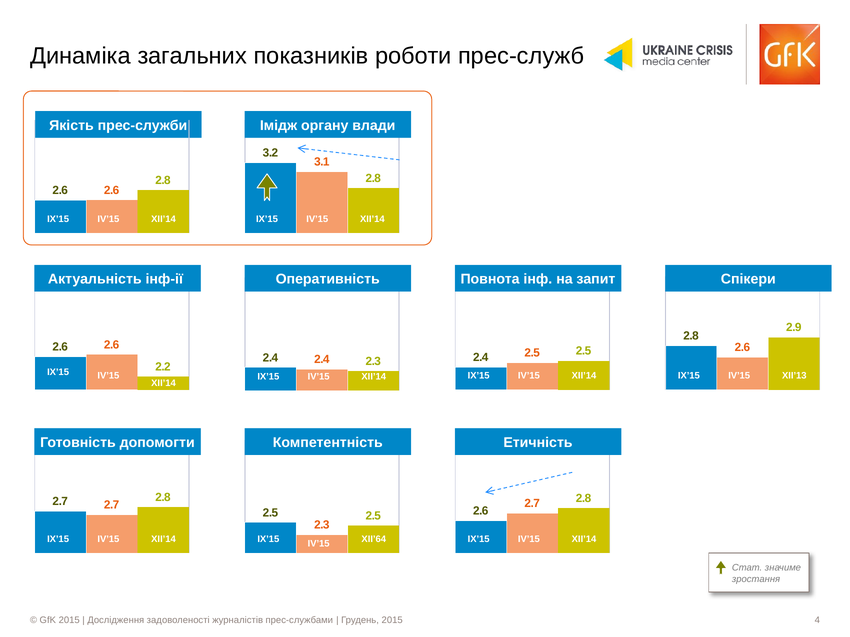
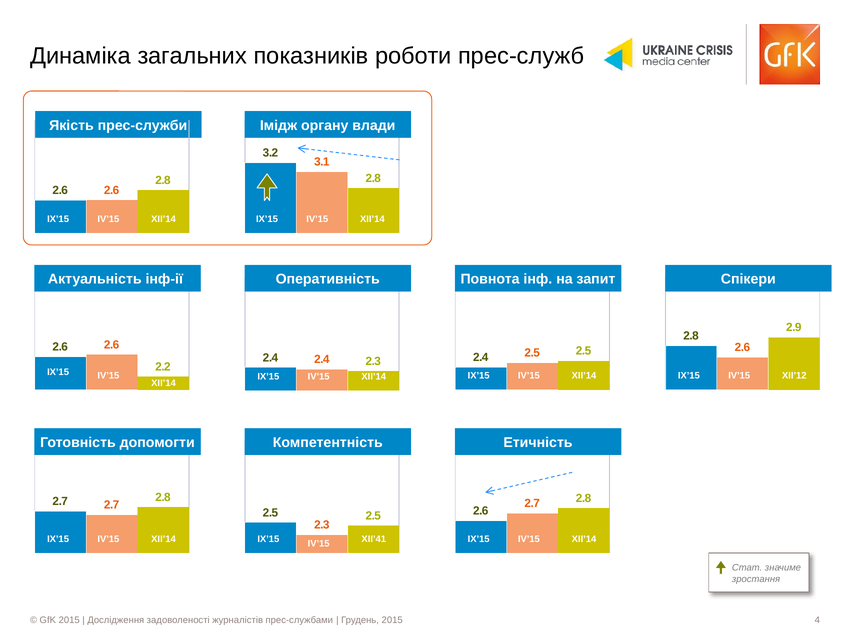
ХІІ’13: ХІІ’13 -> ХІІ’12 (794, 376)
ХІІ’64: ХІІ’64 -> ХІІ’41 (374, 540)
